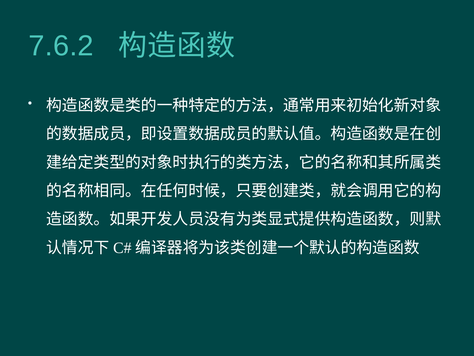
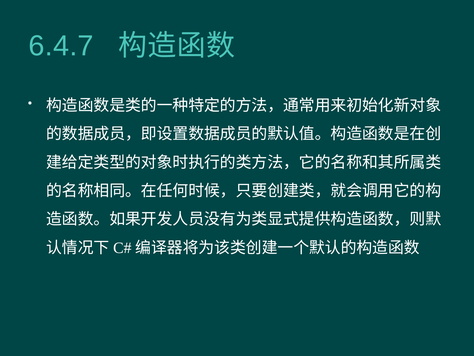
7.6.2: 7.6.2 -> 6.4.7 (61, 46)
